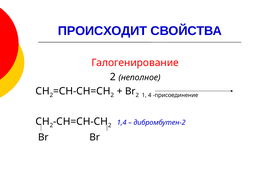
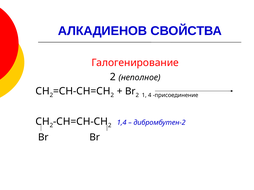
ПРОИСХОДИТ: ПРОИСХОДИТ -> АЛКАДИЕНОВ (102, 31)
